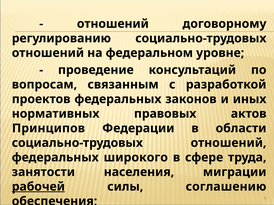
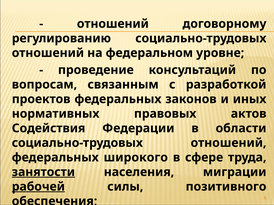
Принципов: Принципов -> Содействия (49, 129)
занятости underline: none -> present (43, 172)
соглашению: соглашению -> позитивного (226, 187)
